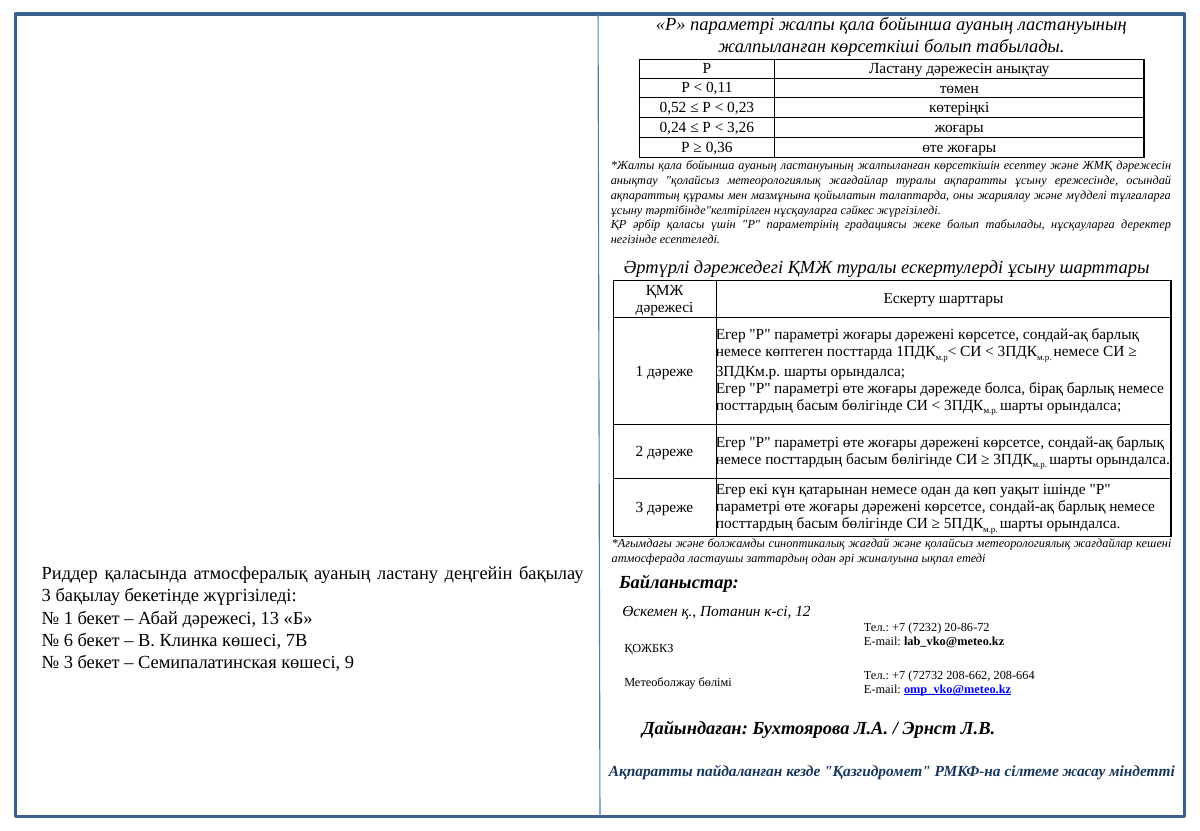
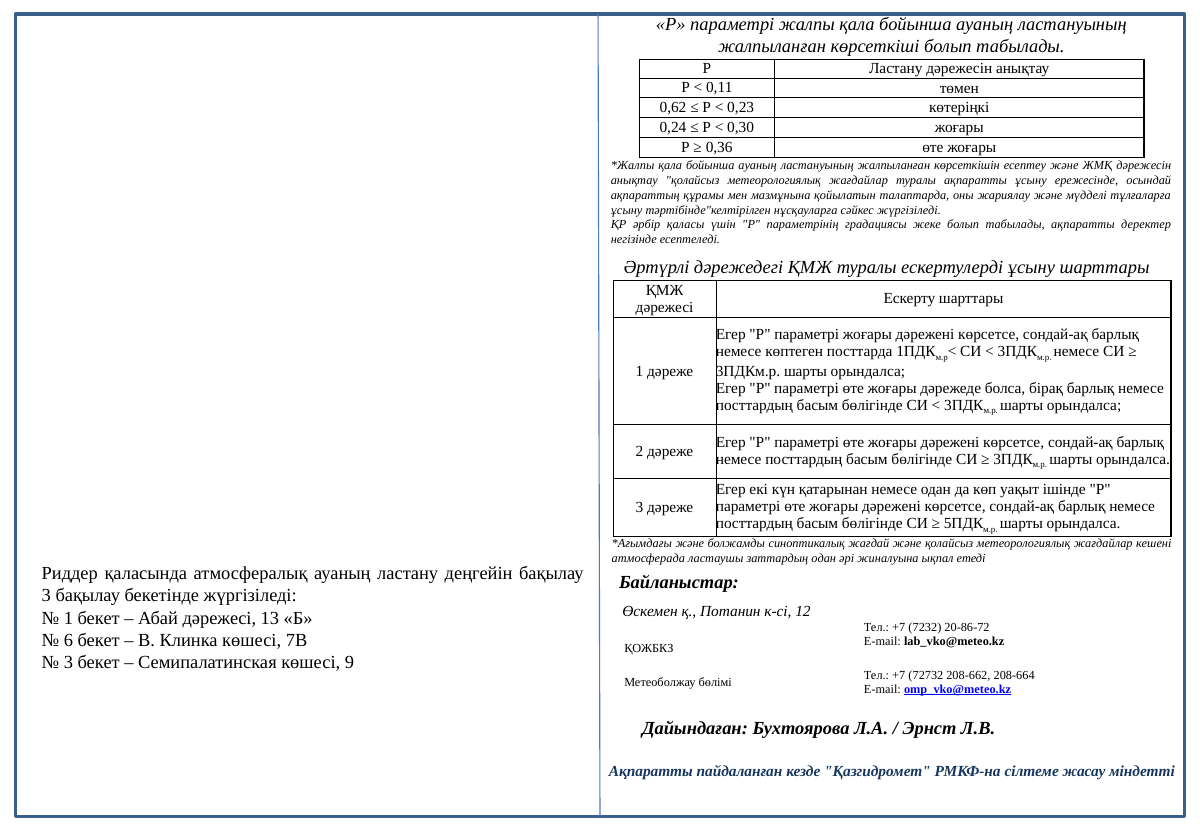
0,52: 0,52 -> 0,62 (673, 108)
3,26: 3,26 -> 0,30 (741, 127)
табылады нұсқауларға: нұсқауларға -> ақпаратты (1083, 225)
